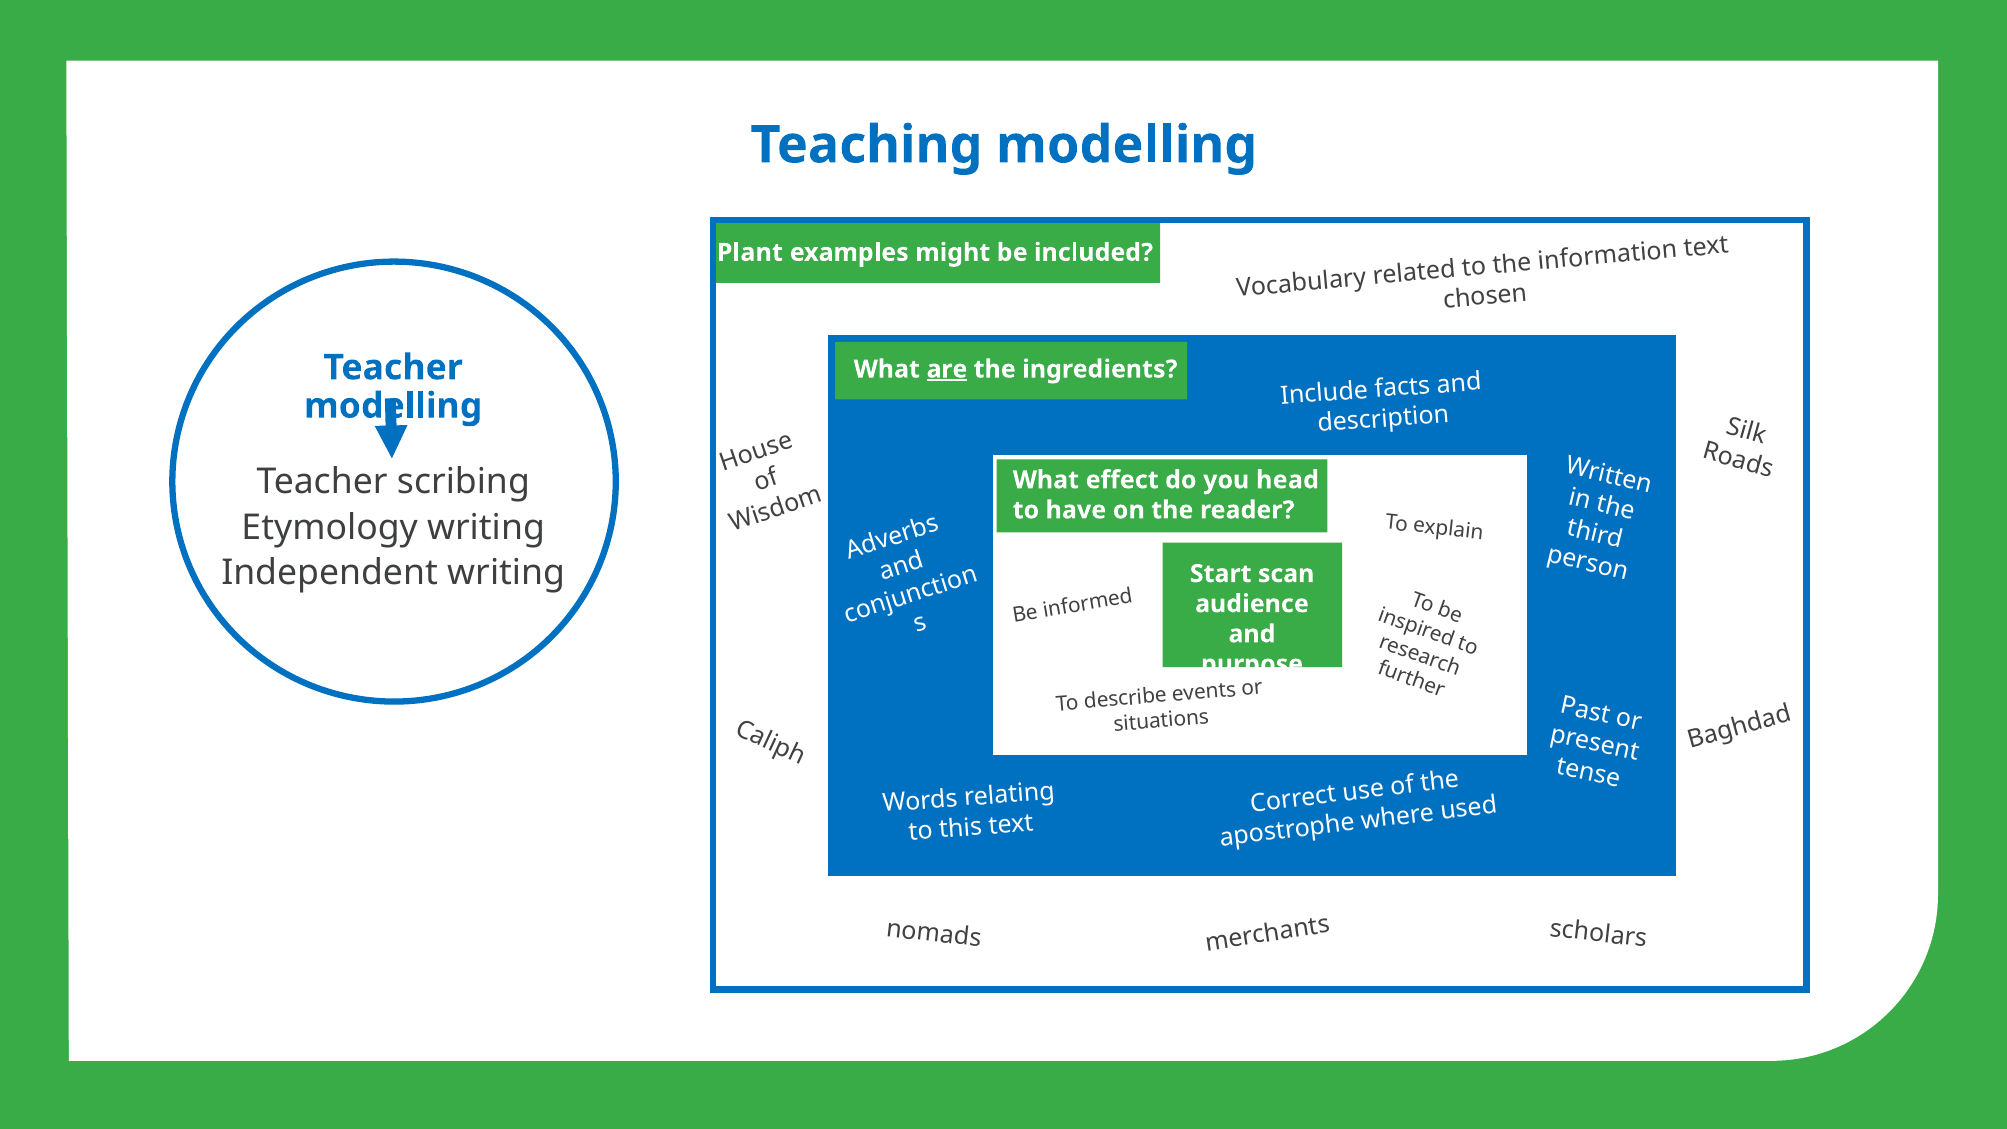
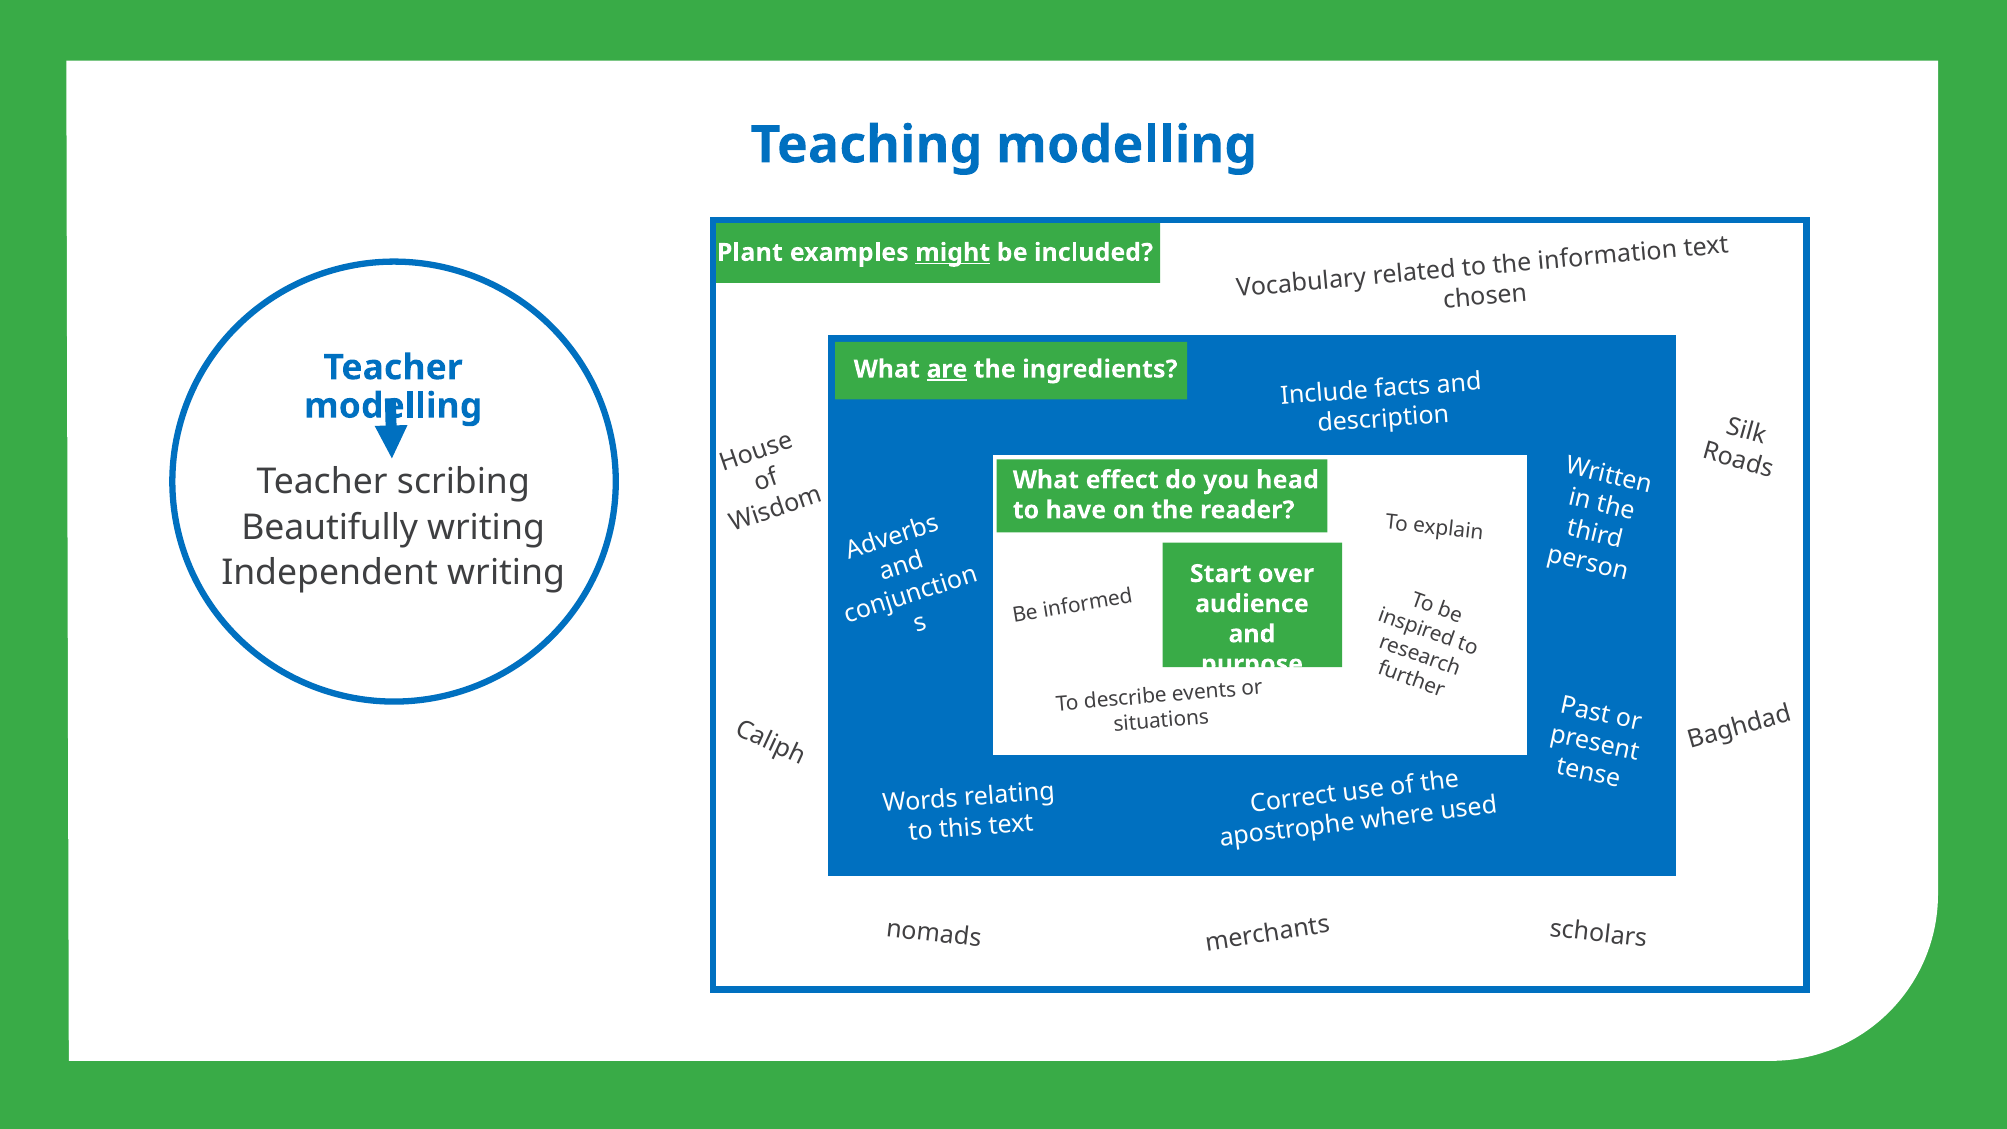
might underline: none -> present (953, 253)
Etymology: Etymology -> Beautifully (330, 527)
scan: scan -> over (1286, 574)
